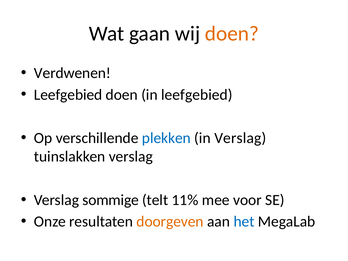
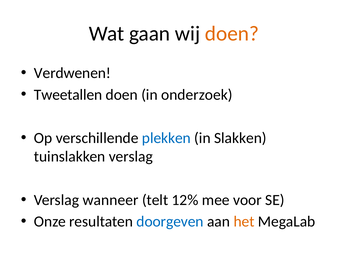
Leefgebied: Leefgebied -> Tweetallen (68, 95)
in leefgebied: leefgebied -> onderzoek (197, 95)
in Verslag: Verslag -> Slakken (240, 138)
sommige: sommige -> wanneer (110, 200)
11%: 11% -> 12% (185, 200)
doorgeven colour: orange -> blue (170, 222)
het colour: blue -> orange (244, 222)
